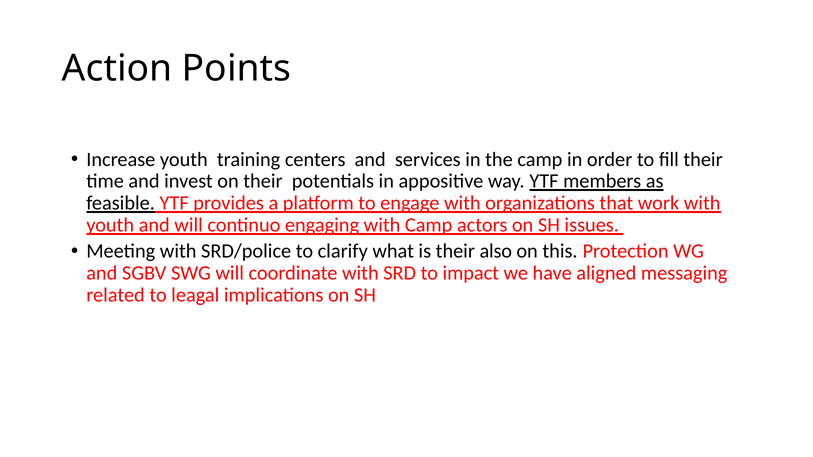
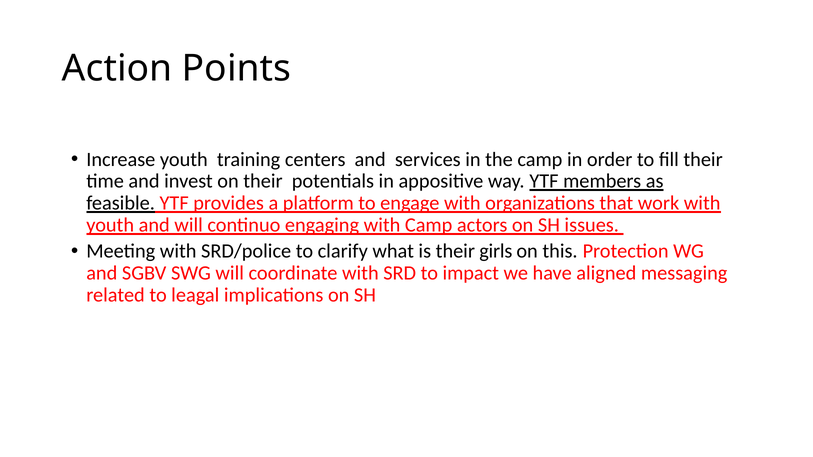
also: also -> girls (496, 251)
